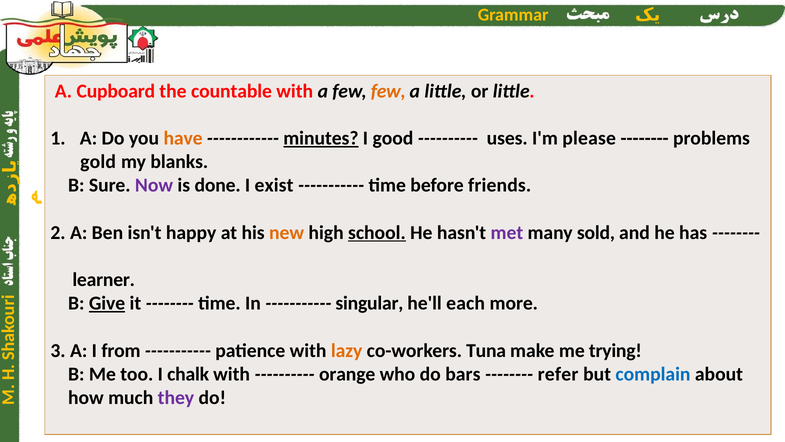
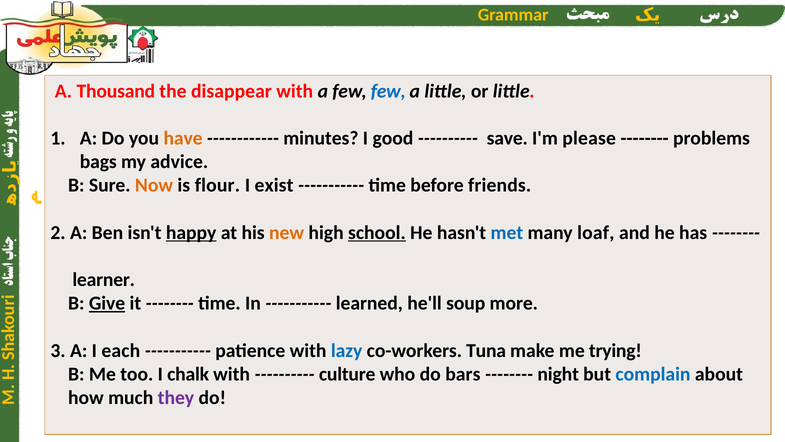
Cupboard: Cupboard -> Thousand (116, 91)
countable: countable -> disappear (231, 91)
few colour: orange -> blue (388, 91)
minutes underline: present -> none (321, 138)
uses: uses -> save (507, 138)
gold: gold -> bags (98, 162)
blanks: blanks -> advice (179, 162)
Now colour: purple -> orange (154, 185)
done: done -> flour (217, 185)
happy underline: none -> present (191, 232)
met colour: purple -> blue (507, 232)
sold: sold -> loaf (596, 232)
singular: singular -> learned (369, 303)
each: each -> soup (466, 303)
from: from -> each (121, 350)
lazy colour: orange -> blue (347, 350)
orange: orange -> culture (347, 374)
refer: refer -> night (558, 374)
